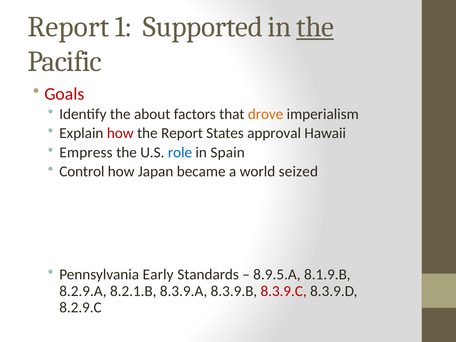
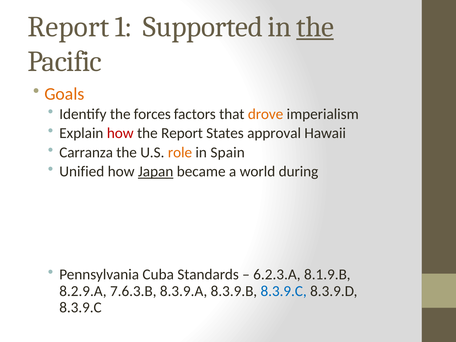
Goals colour: red -> orange (64, 94)
about: about -> forces (152, 114)
Empress: Empress -> Carranza (86, 152)
role colour: blue -> orange (180, 152)
Control: Control -> Unified (82, 172)
Japan underline: none -> present (156, 172)
seized: seized -> during (298, 172)
Early: Early -> Cuba (158, 275)
8.9.5.A: 8.9.5.A -> 6.2.3.A (277, 275)
8.2.1.B: 8.2.1.B -> 7.6.3.B (133, 291)
8.3.9.C colour: red -> blue (284, 291)
8.2.9.C: 8.2.9.C -> 8.3.9.C (80, 307)
